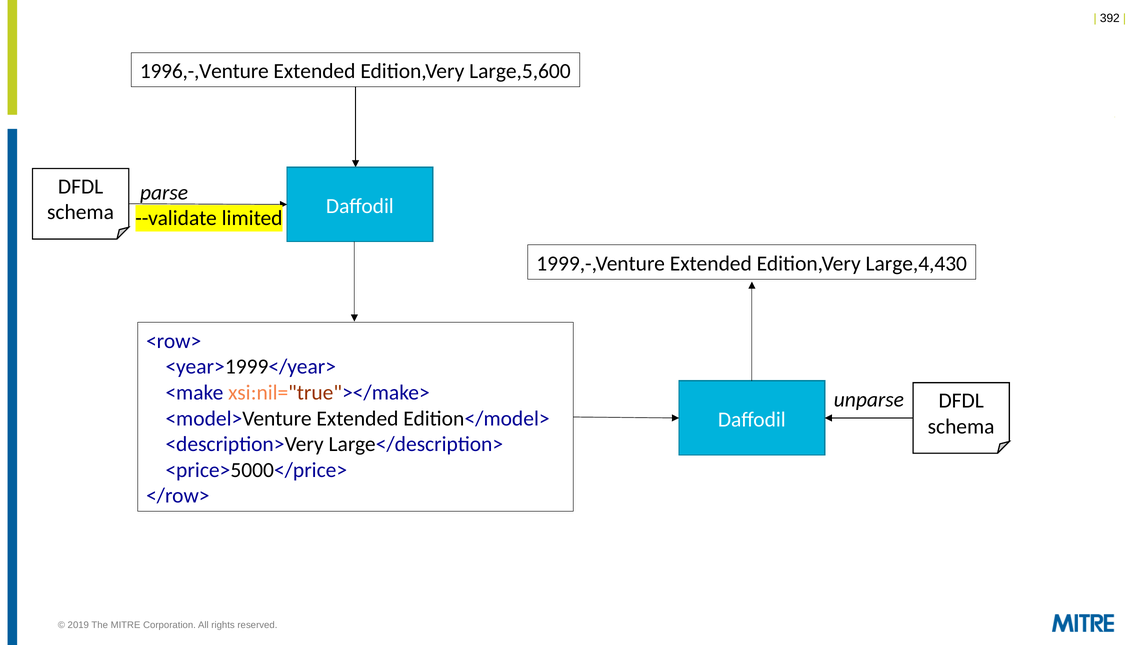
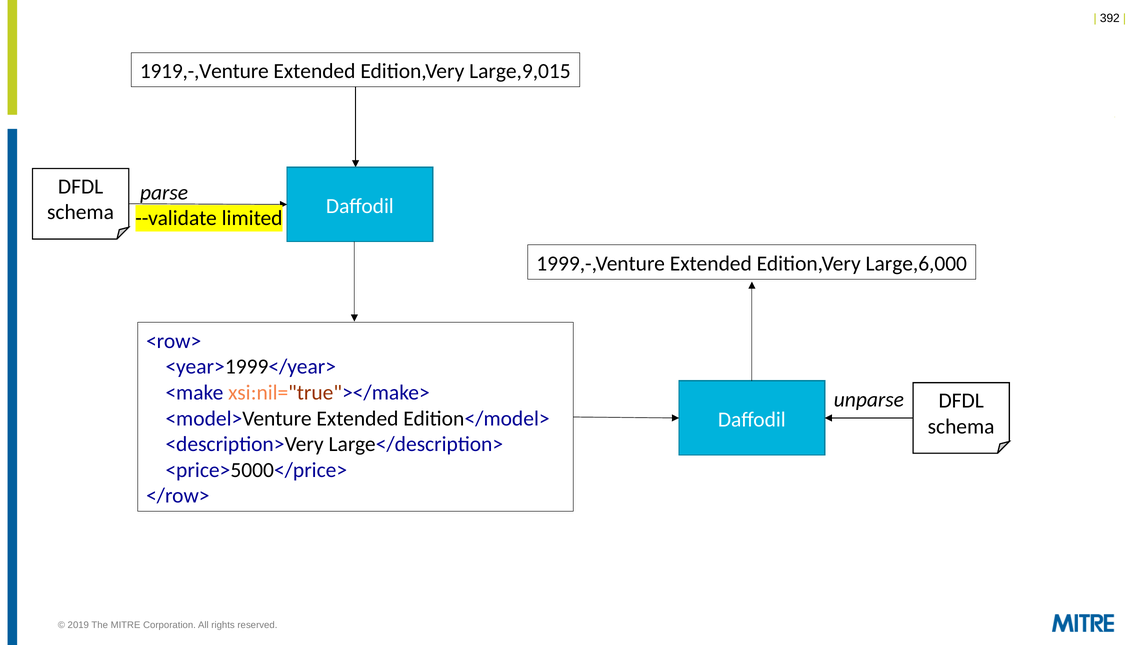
1996,-,Venture: 1996,-,Venture -> 1919,-,Venture (204, 71)
Large,5,600: Large,5,600 -> Large,9,015 (520, 71)
Large,4,430: Large,4,430 -> Large,6,000 (916, 264)
